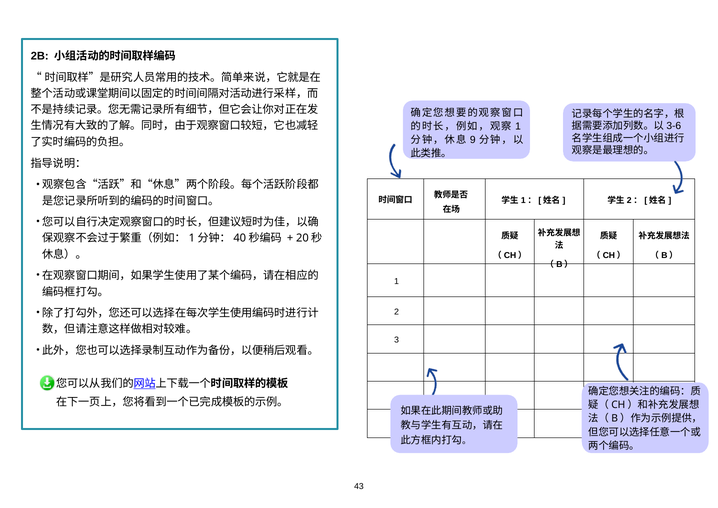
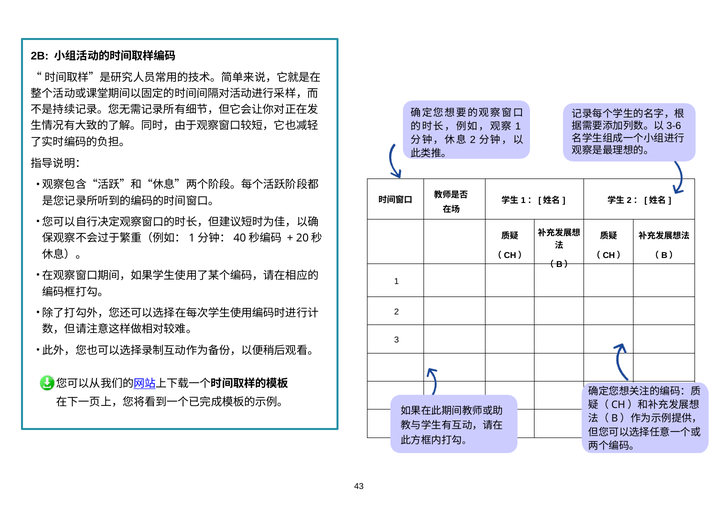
9: 9 -> 2 (473, 140)
